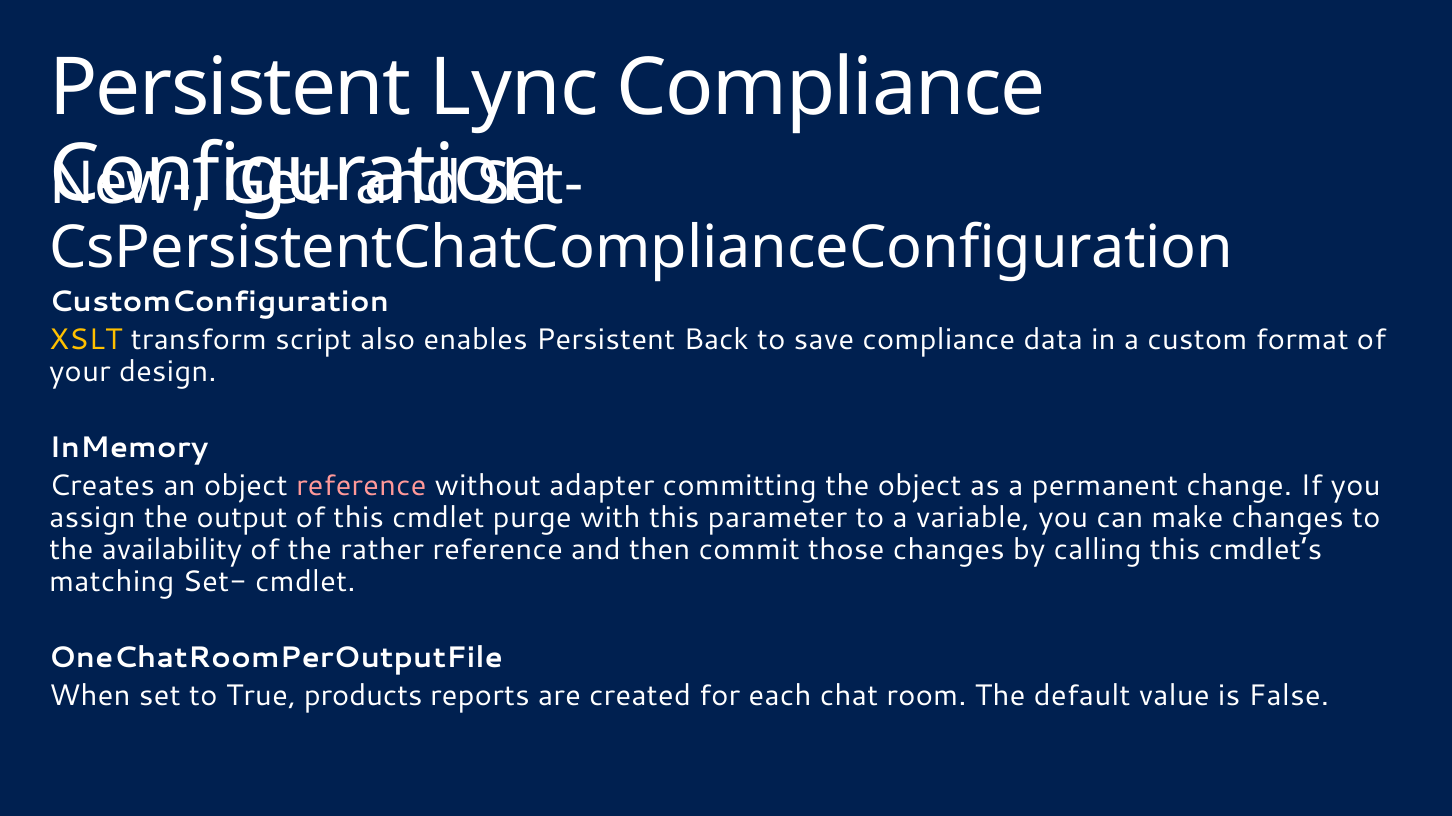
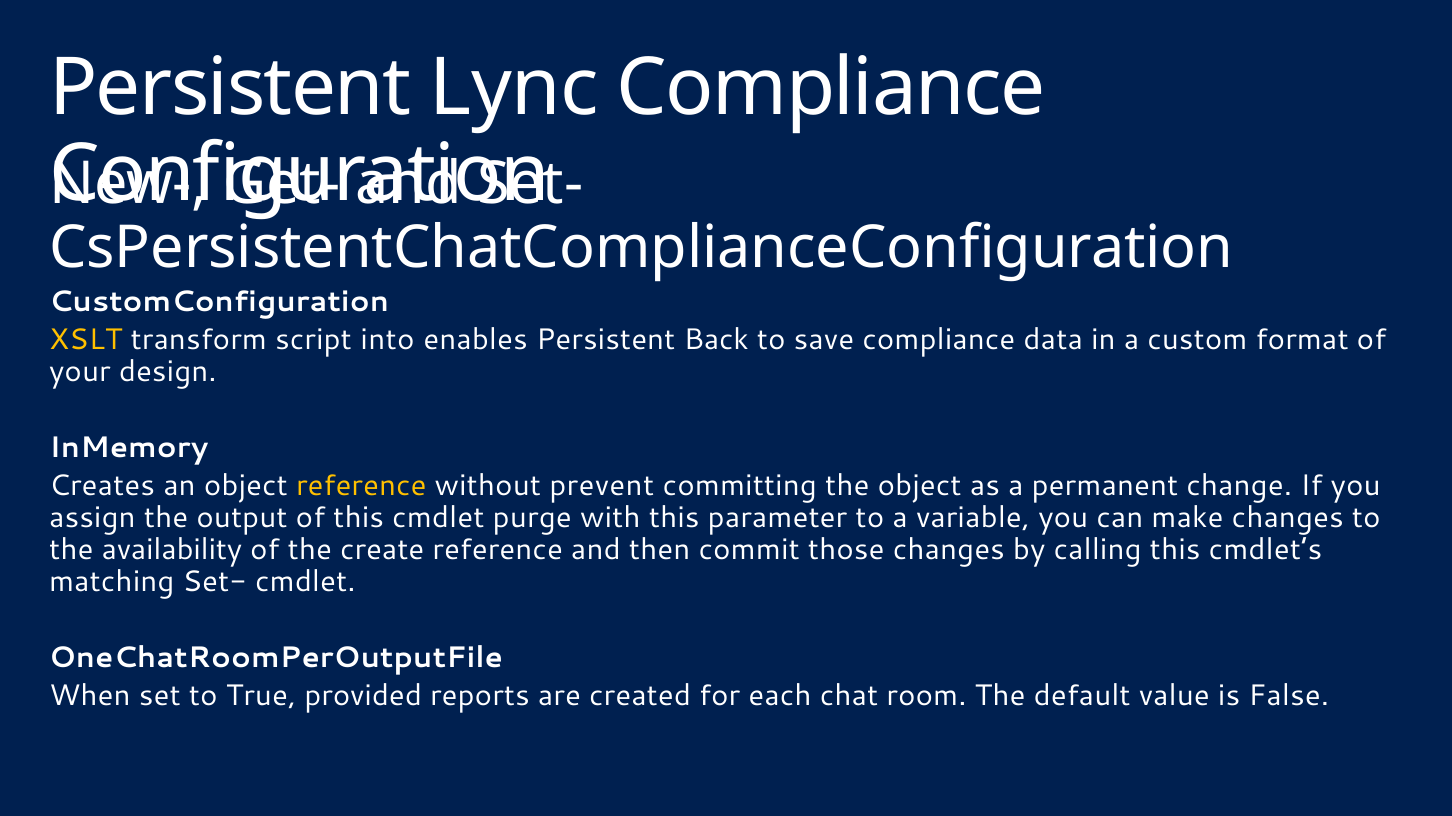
also: also -> into (388, 340)
reference colour: pink -> yellow (361, 486)
adapter: adapter -> prevent (602, 486)
rather: rather -> create (382, 550)
products: products -> provided (363, 696)
